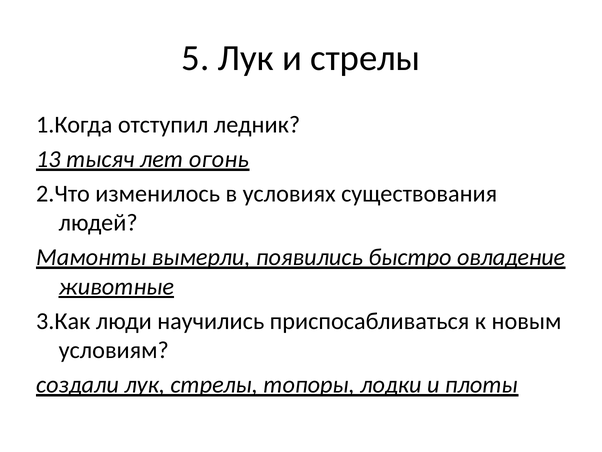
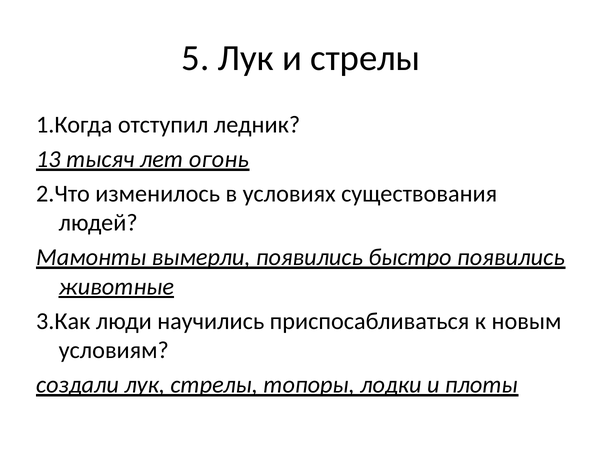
быстро овладение: овладение -> появились (511, 257)
